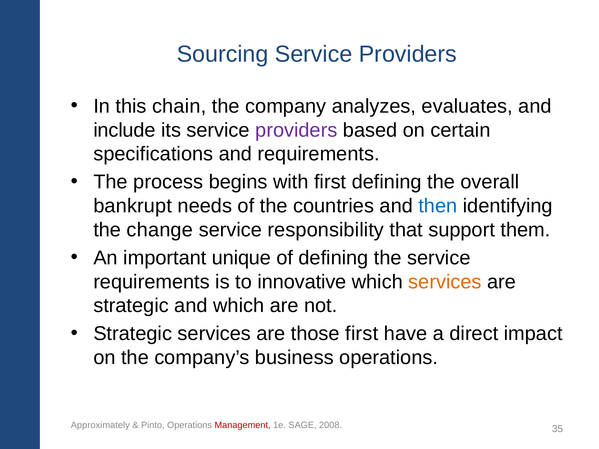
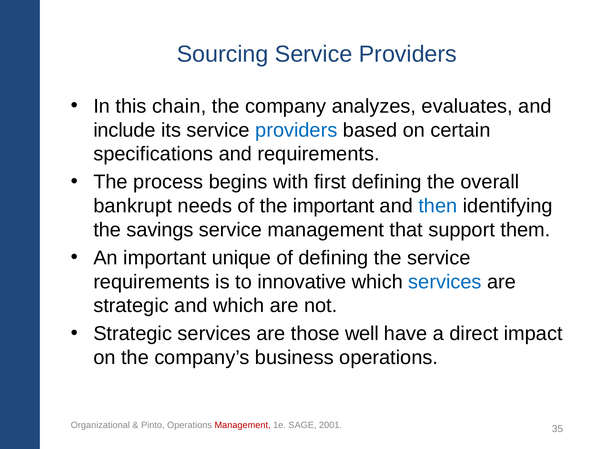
providers colour: purple -> blue (296, 130)
the countries: countries -> important (334, 206)
change: change -> savings (160, 230)
service responsibility: responsibility -> management (326, 230)
services colour: orange -> blue (445, 282)
those first: first -> well (362, 334)
Approximately: Approximately -> Organizational (100, 425)
2008: 2008 -> 2001 (331, 425)
